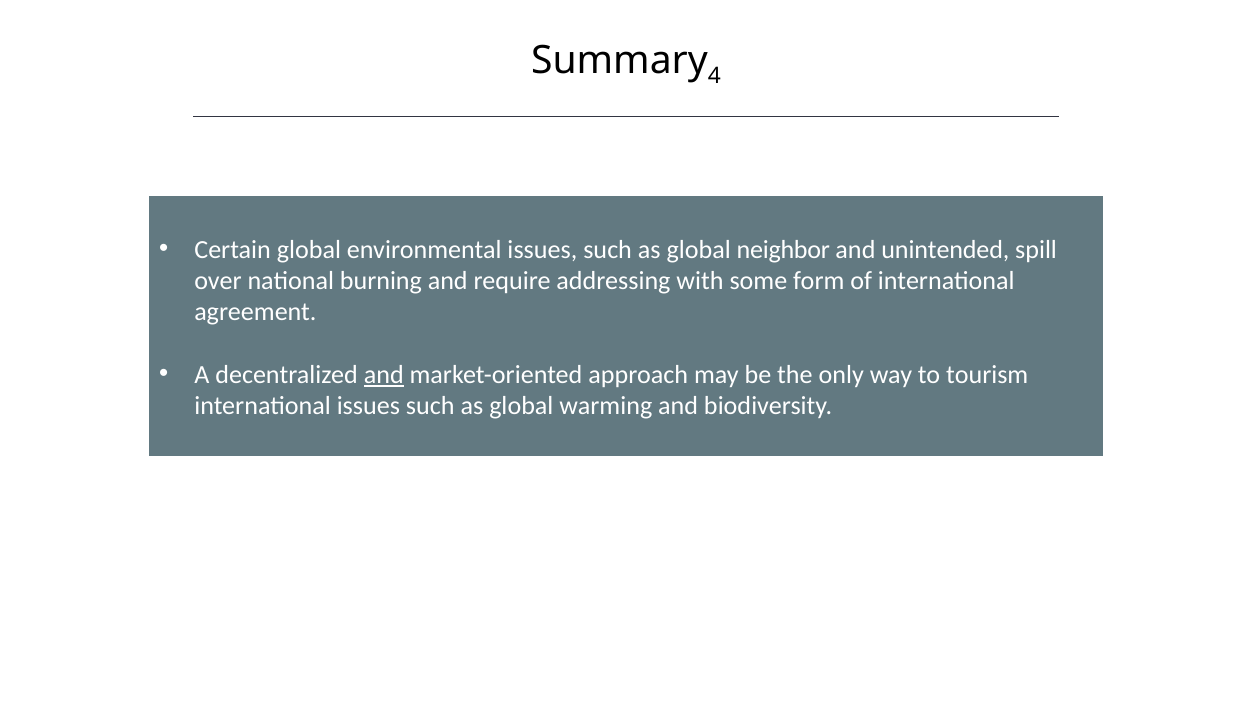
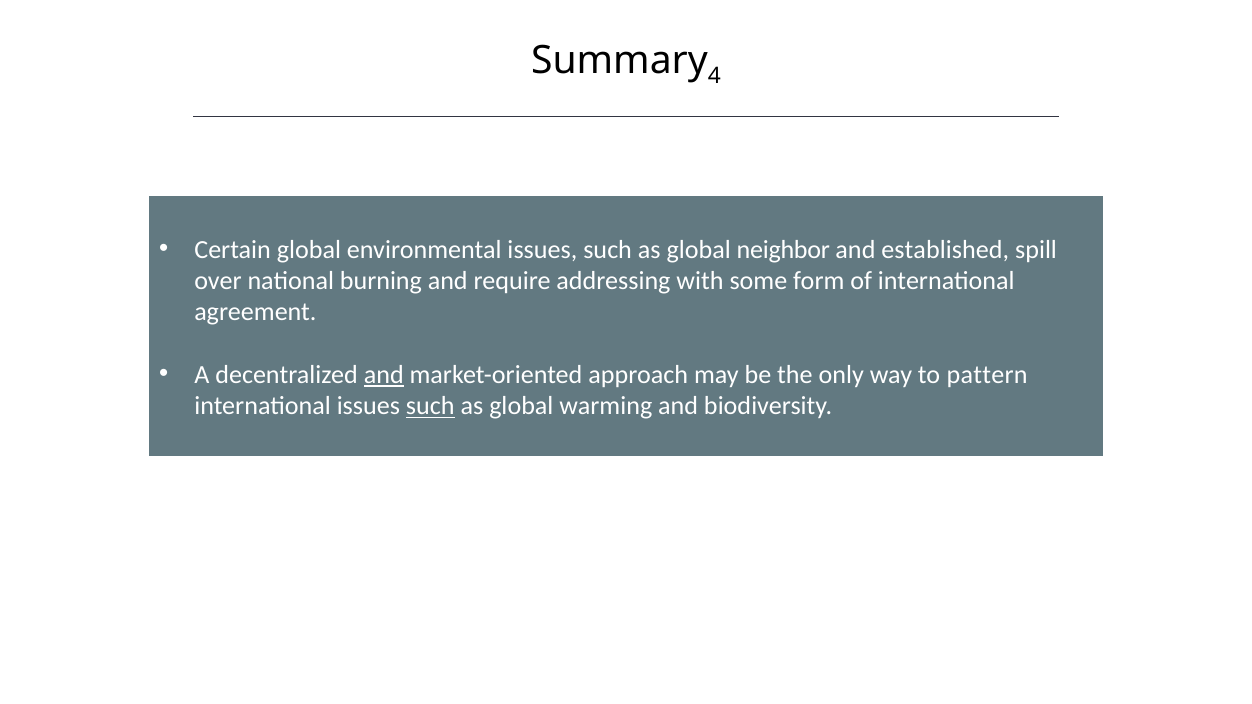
unintended: unintended -> established (945, 250)
tourism: tourism -> pattern (987, 375)
such underline: none -> present (430, 406)
